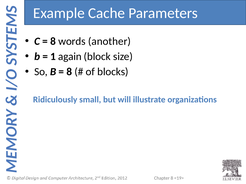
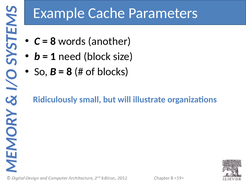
again: again -> need (70, 57)
